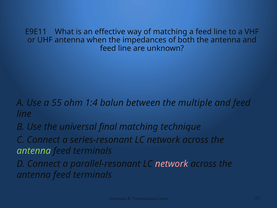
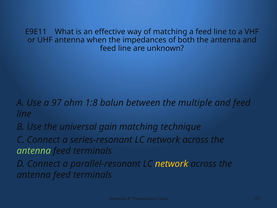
55: 55 -> 97 (57, 103)
1:4: 1:4 -> 1:8 (91, 103)
final: final -> gain (108, 127)
network colour: pink -> yellow (172, 164)
